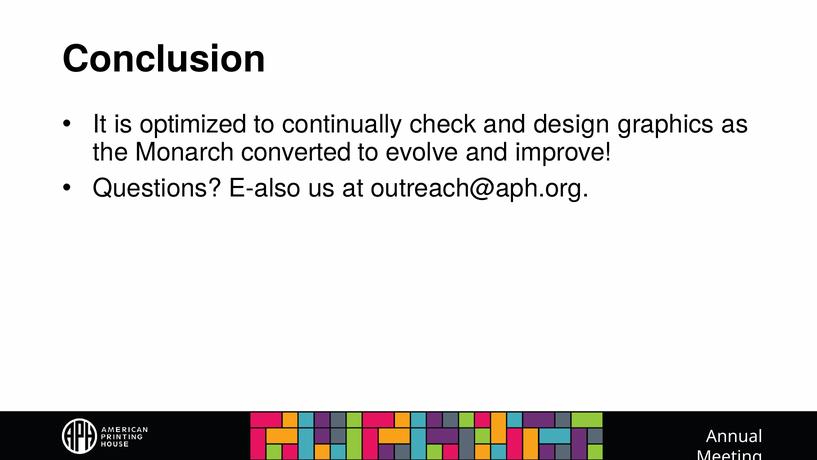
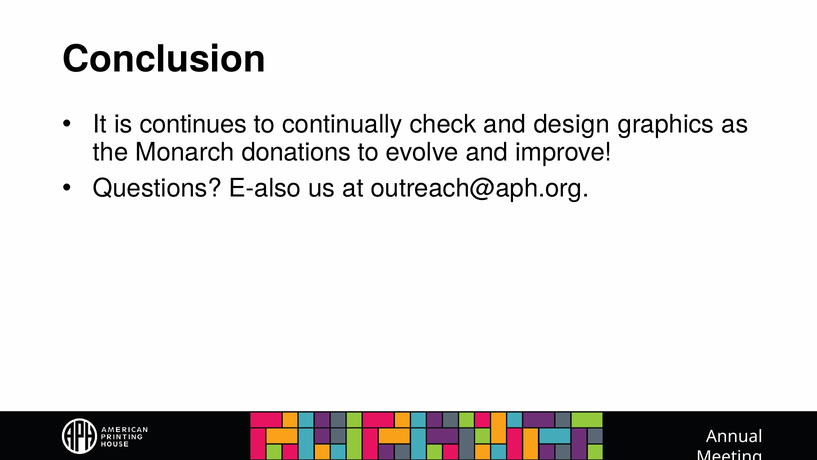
optimized: optimized -> continues (193, 124)
converted: converted -> donations (296, 152)
